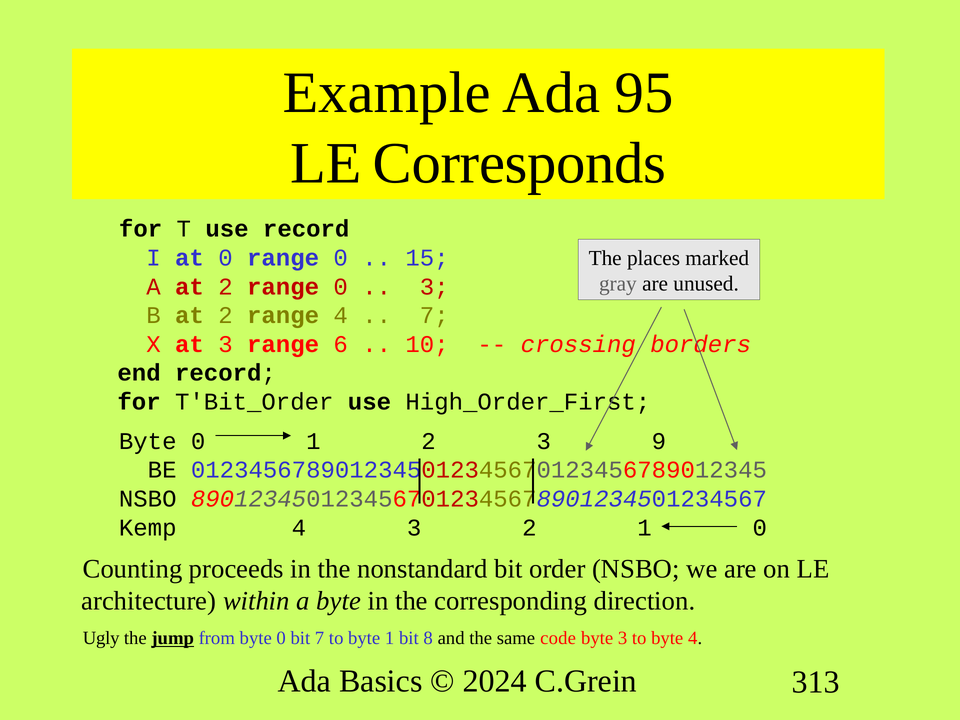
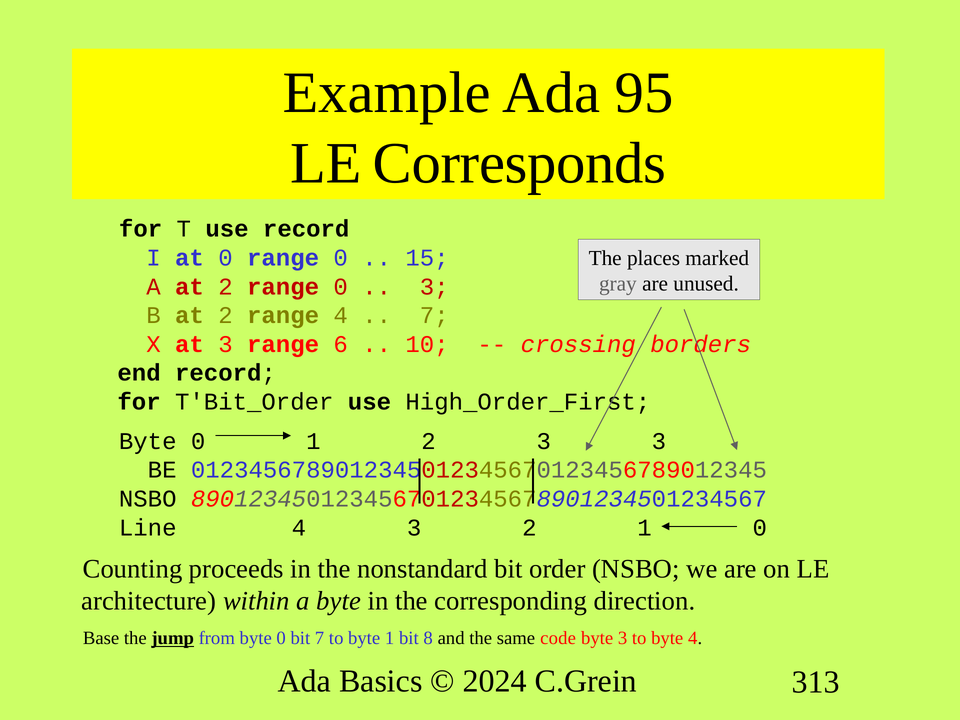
3 9: 9 -> 3 (659, 441)
Kemp: Kemp -> Line (148, 528)
Ugly: Ugly -> Base (101, 638)
